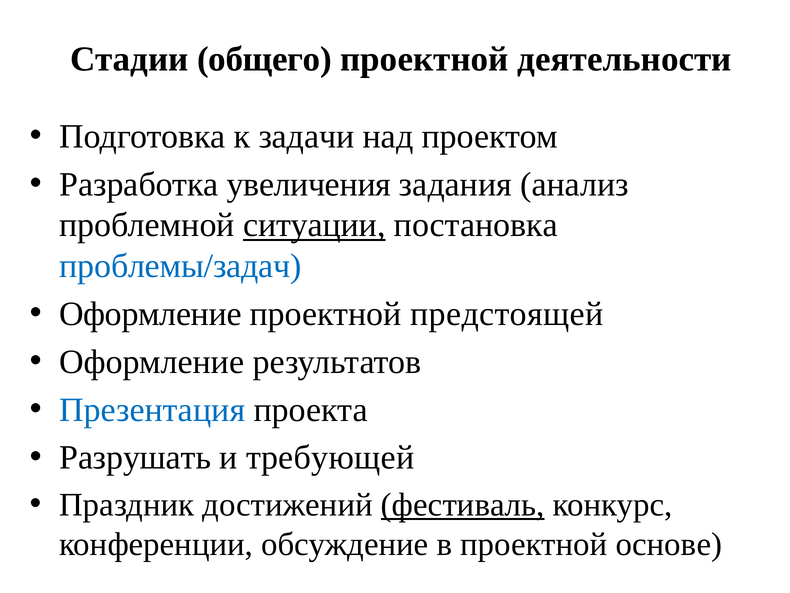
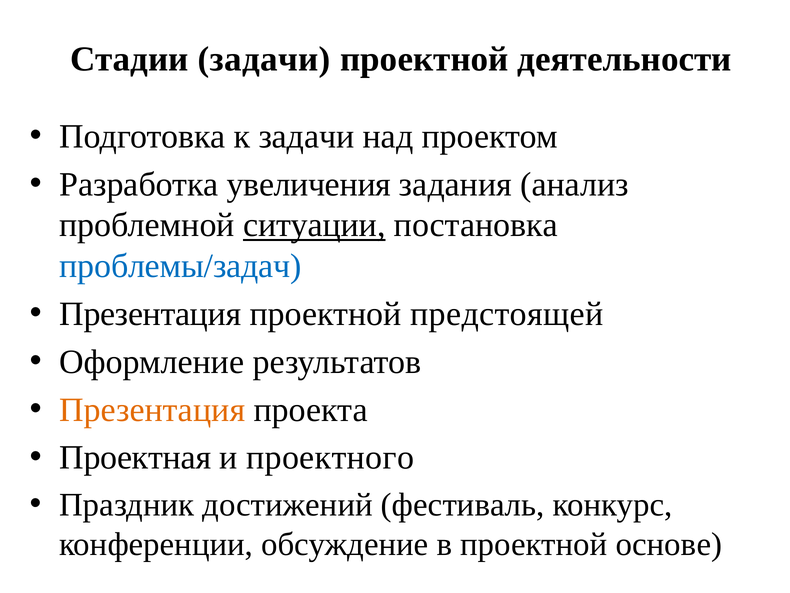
Стадии общего: общего -> задачи (264, 59)
Оформление: Оформление -> Презентация (150, 314)
Презентация colour: blue -> orange (152, 409)
Разрушать: Разрушать -> Проектная (135, 457)
требующей: требующей -> проектного (330, 457)
фестиваль underline: present -> none (463, 504)
